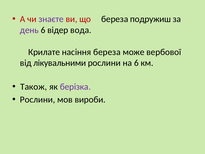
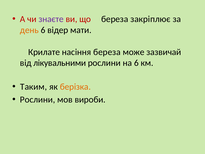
подружиш: подружиш -> закріплює (150, 19)
день colour: purple -> orange (29, 30)
вода: вода -> мати (81, 30)
вербової: вербової -> зазвичай (164, 52)
Також: Також -> Таким (34, 87)
берізка colour: purple -> orange (75, 87)
